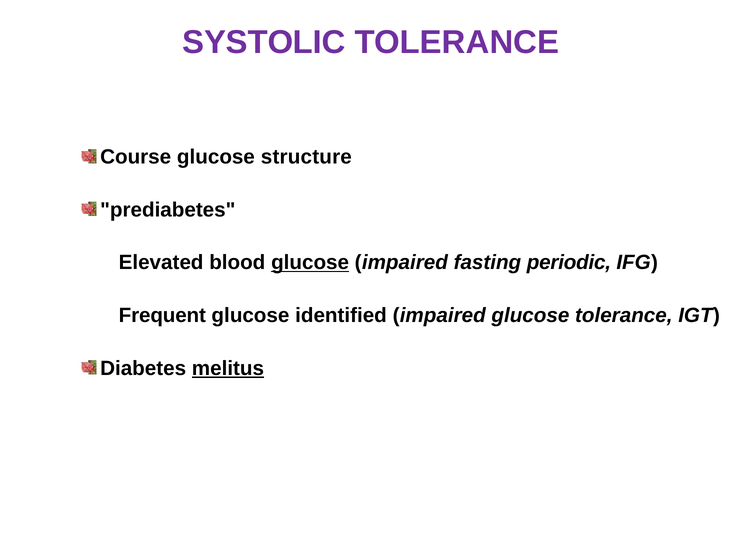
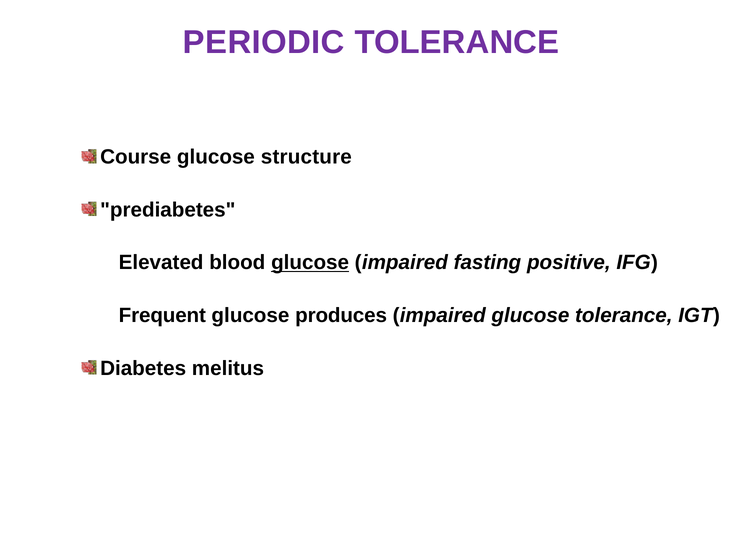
SYSTOLIC: SYSTOLIC -> PERIODIC (264, 42)
periodic: periodic -> positive (569, 262)
identified: identified -> produces (341, 315)
melitus underline: present -> none (228, 368)
